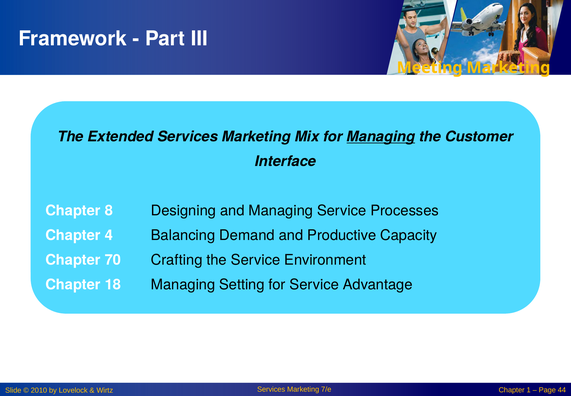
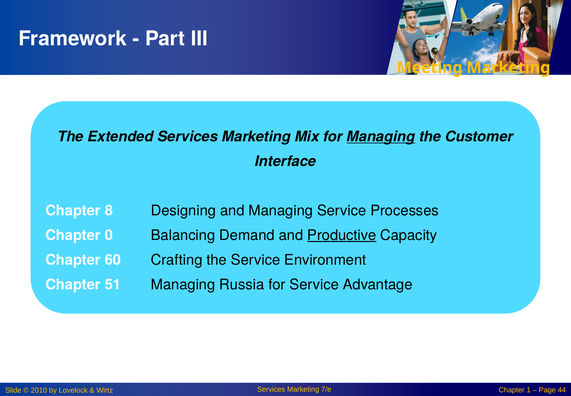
4: 4 -> 0 (109, 235)
Productive underline: none -> present (342, 235)
70: 70 -> 60 (113, 260)
18: 18 -> 51 (113, 284)
Setting: Setting -> Russia (242, 284)
